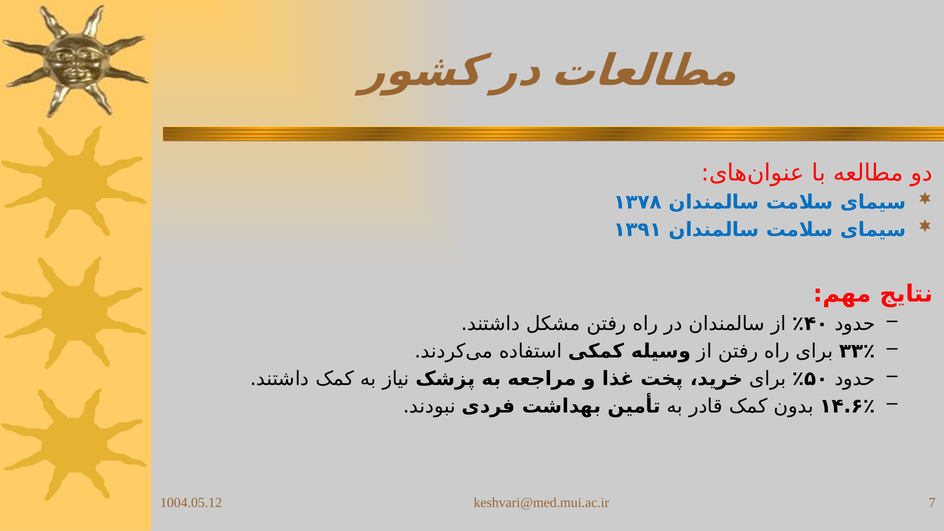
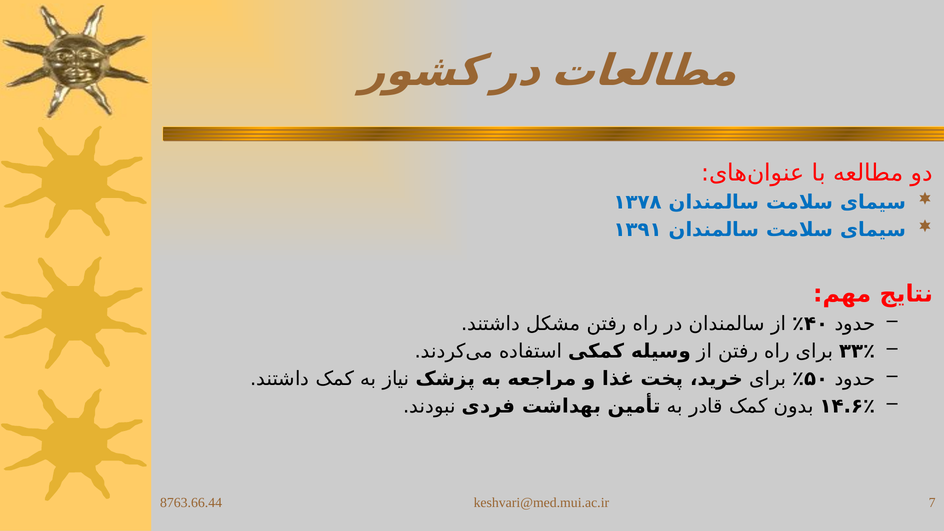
1004.05.12: 1004.05.12 -> 8763.66.44 (191, 502)
